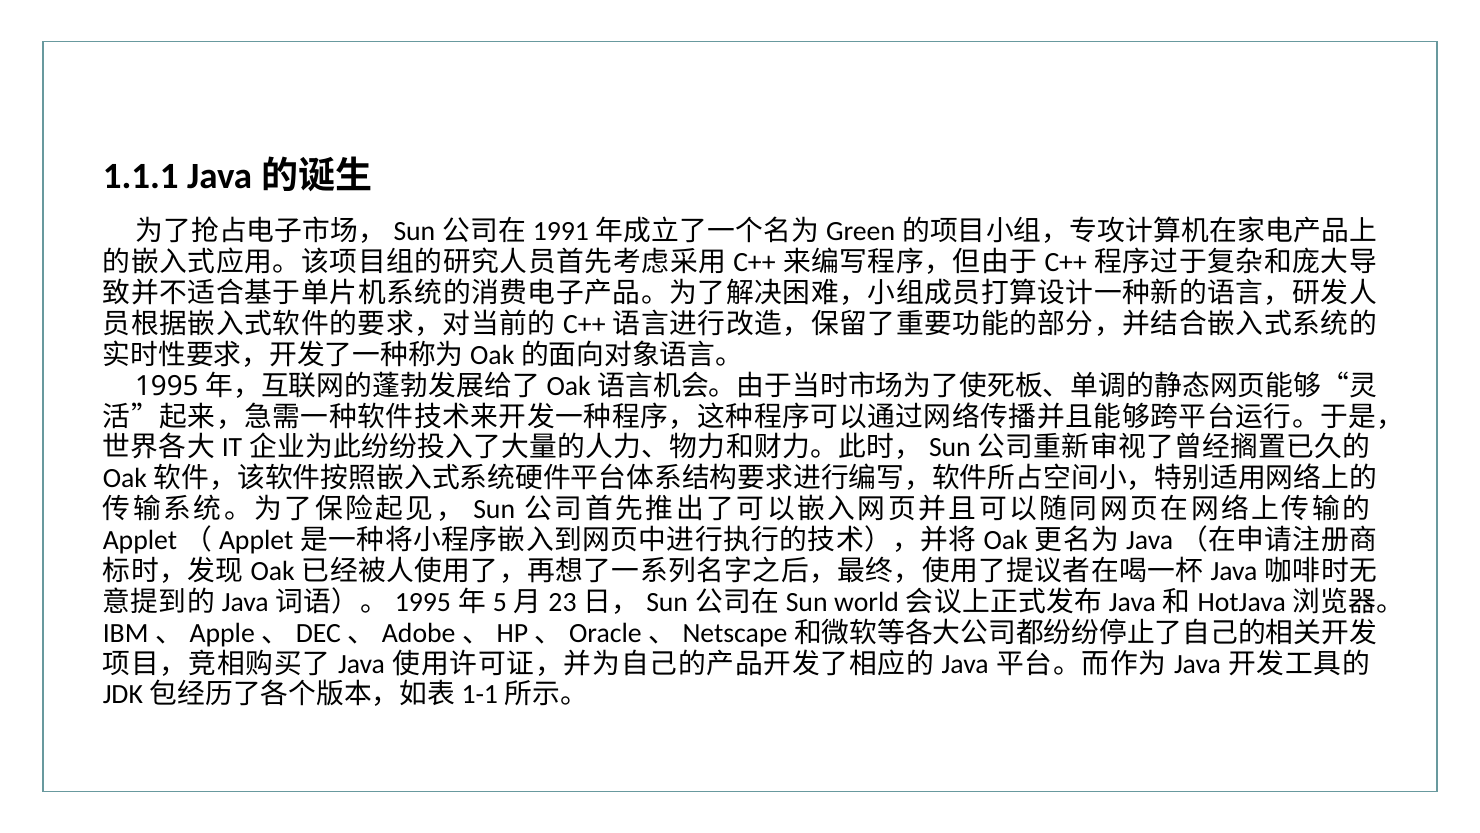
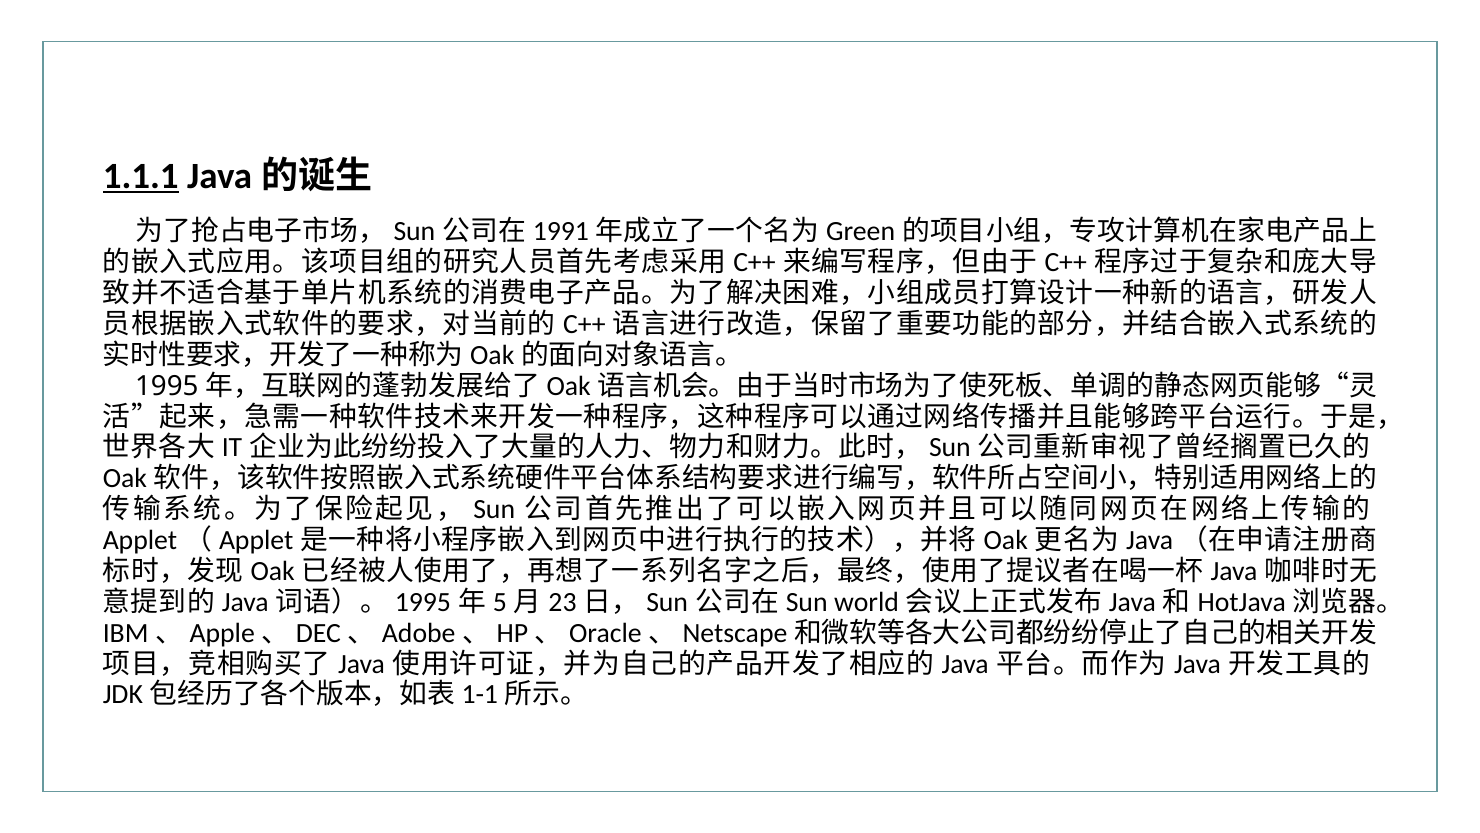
1.1.1 underline: none -> present (141, 176)
